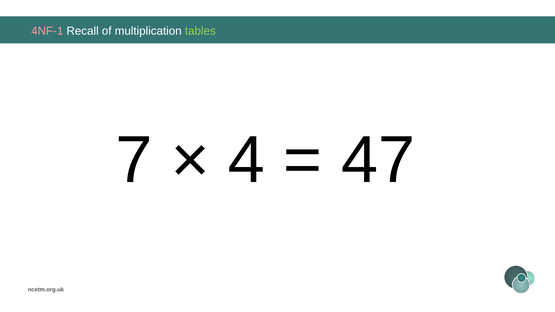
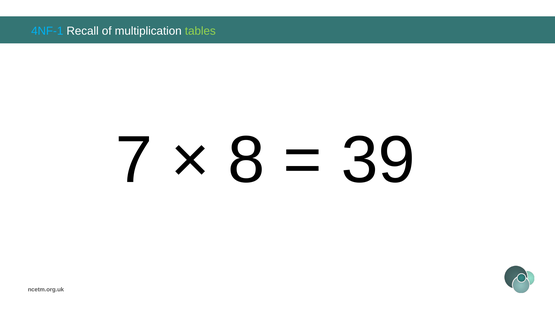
4NF-1 colour: pink -> light blue (47, 31)
4: 4 -> 8 (246, 160)
47: 47 -> 39 (378, 160)
